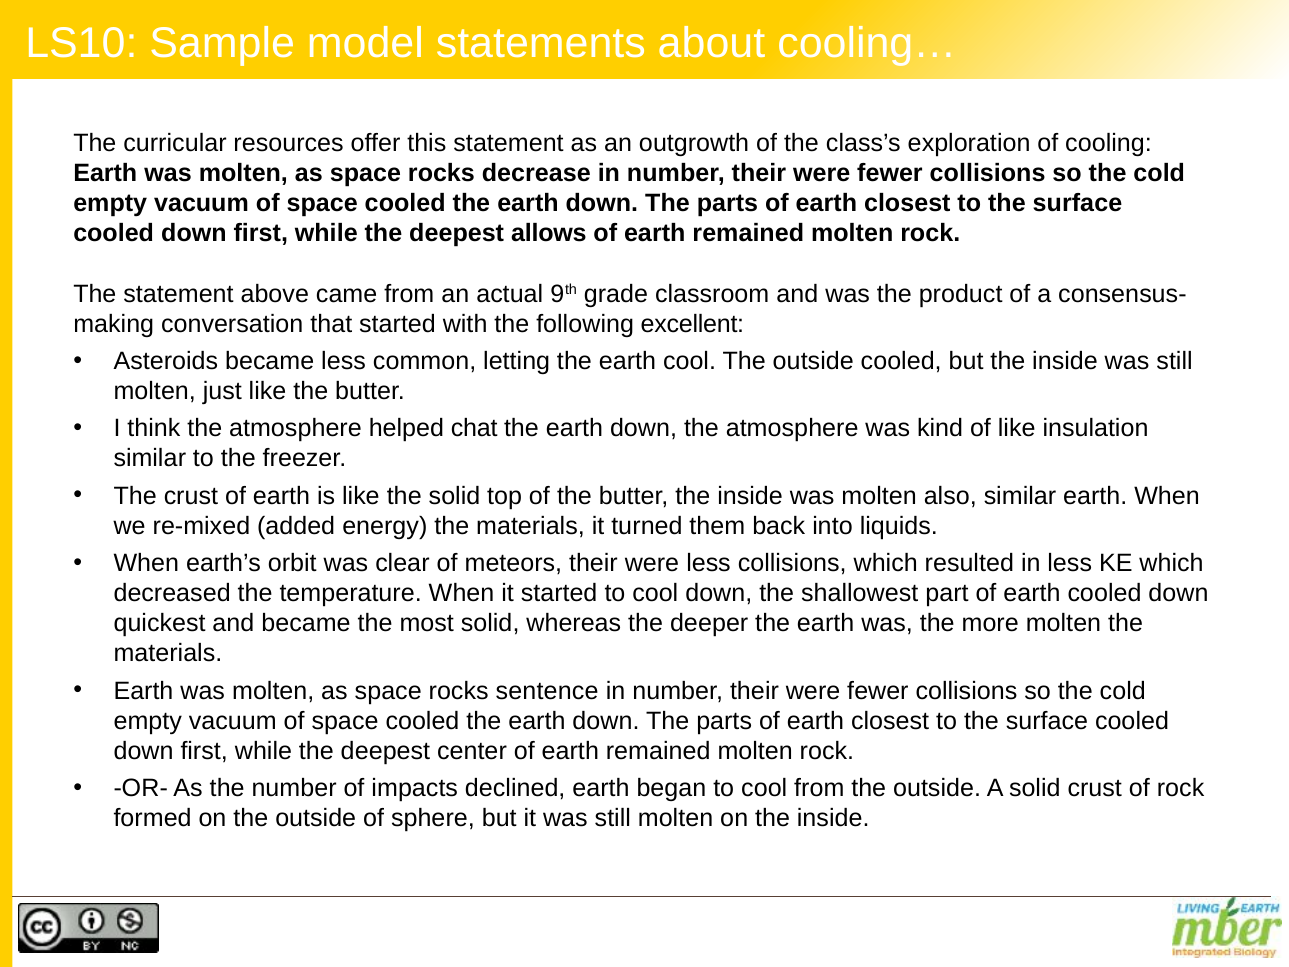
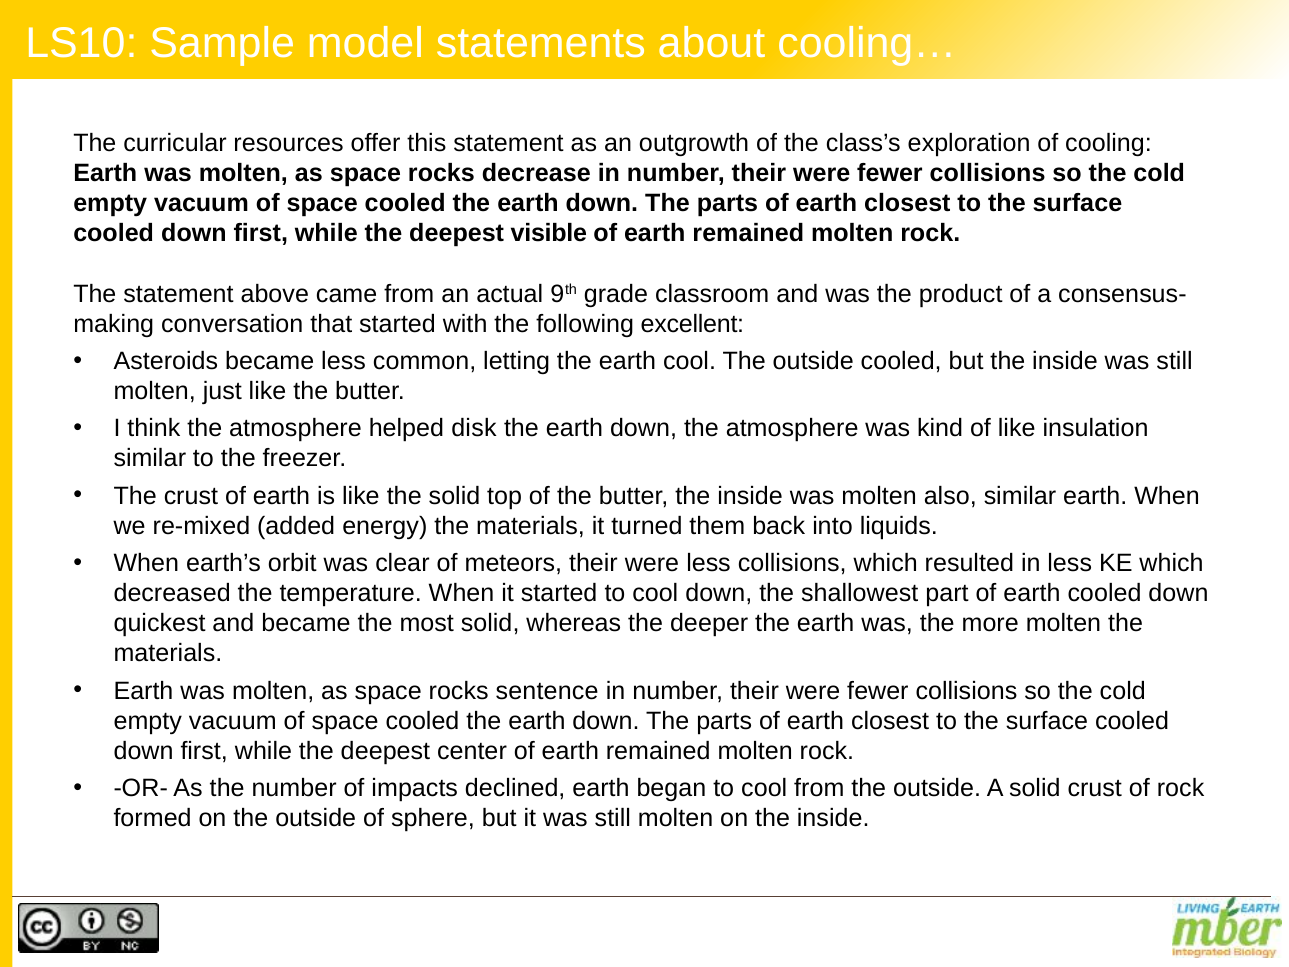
allows: allows -> visible (549, 233)
chat: chat -> disk (474, 428)
